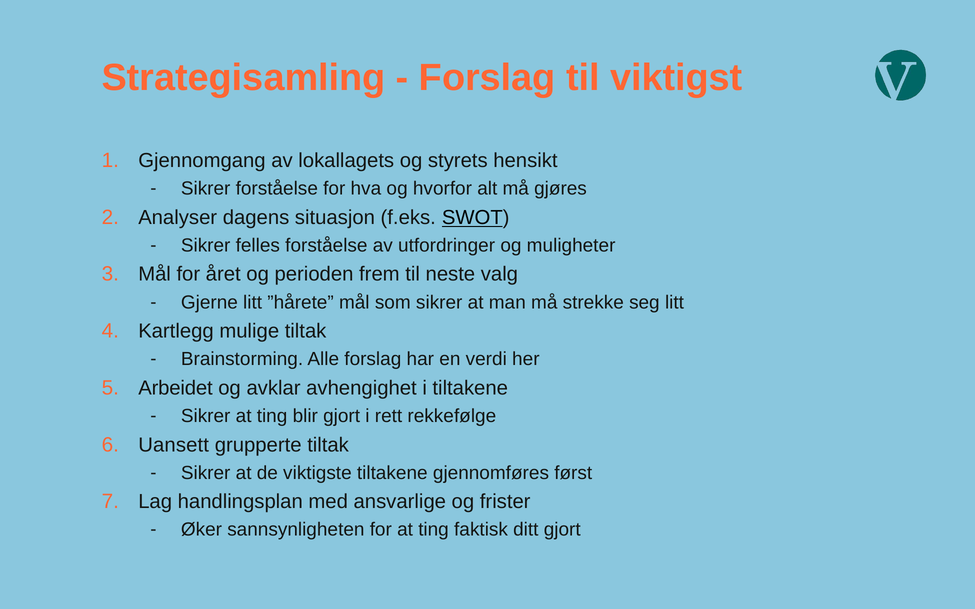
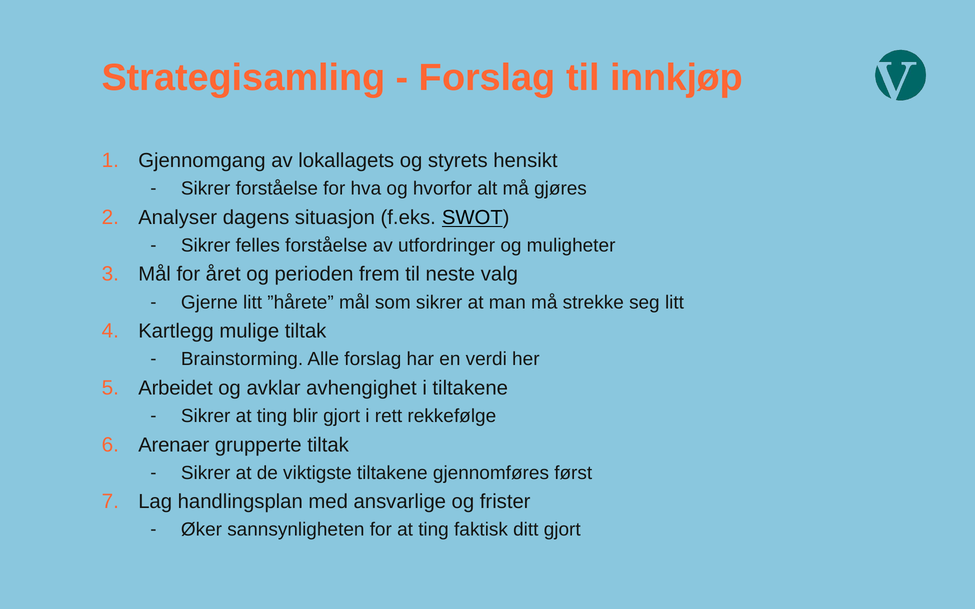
viktigst: viktigst -> innkjøp (676, 78)
Uansett: Uansett -> Arenaer (174, 445)
